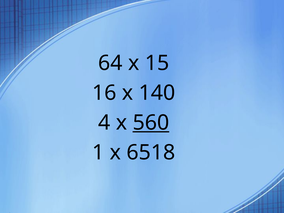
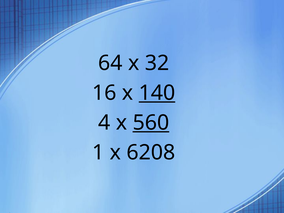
15: 15 -> 32 (157, 63)
140 underline: none -> present (157, 93)
6518: 6518 -> 6208 (151, 152)
